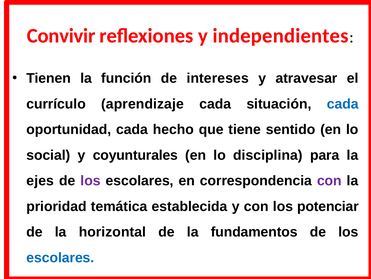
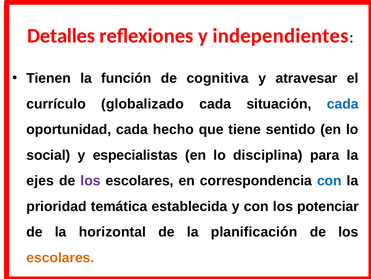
Convivir: Convivir -> Detalles (61, 36)
intereses: intereses -> cognitiva (218, 78)
aprendizaje: aprendizaje -> globalizado (143, 104)
coyunturales: coyunturales -> especialistas (135, 155)
con colour: purple -> blue (329, 180)
fundamentos: fundamentos -> planificación (254, 231)
escolares colour: blue -> orange (60, 257)
